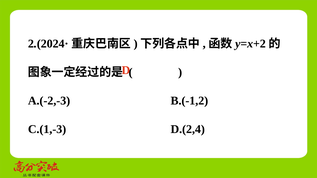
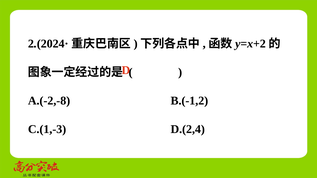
A.(-2,-3: A.(-2,-3 -> A.(-2,-8 (49, 101)
